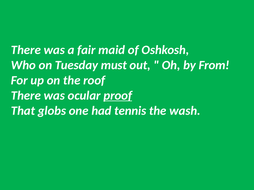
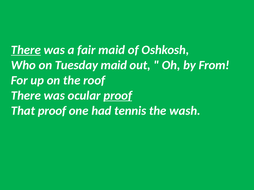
There underline: none -> present (26, 50)
Tuesday must: must -> maid (114, 65)
That globs: globs -> proof (52, 111)
